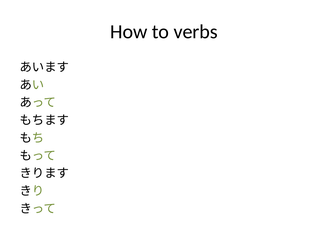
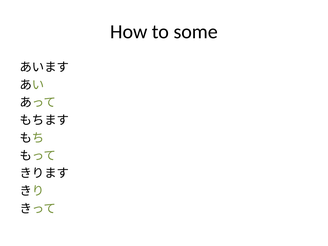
verbs: verbs -> some (196, 32)
